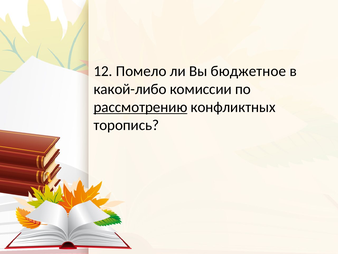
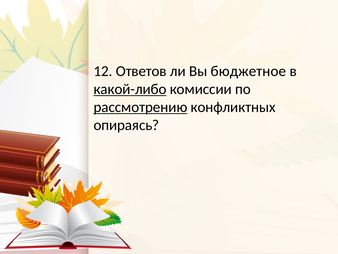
Помело: Помело -> Ответов (141, 71)
какой-либо underline: none -> present (130, 89)
торопись: торопись -> опираясь (126, 125)
